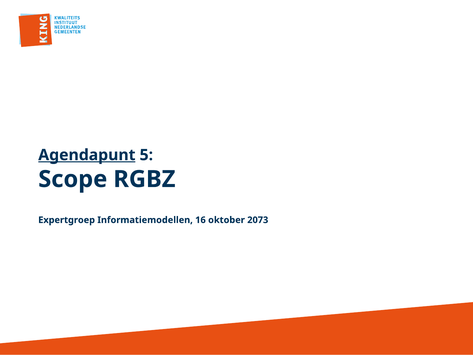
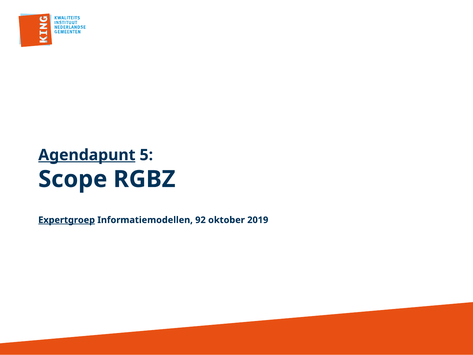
Expertgroep underline: none -> present (67, 220)
16: 16 -> 92 (200, 220)
2073: 2073 -> 2019 (258, 220)
